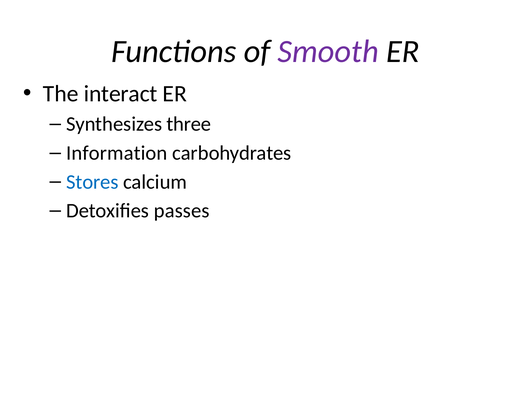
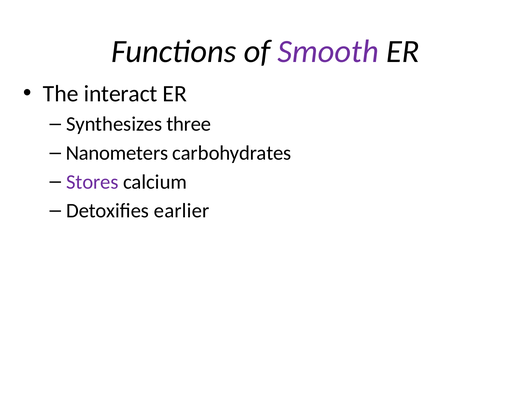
Information: Information -> Nanometers (117, 153)
Stores colour: blue -> purple (92, 182)
passes: passes -> earlier (182, 211)
